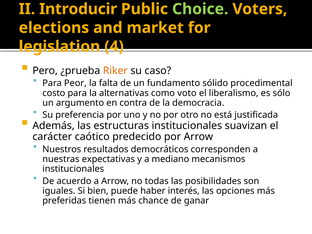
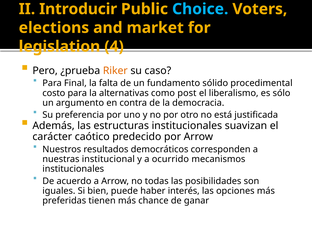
Choice colour: light green -> light blue (200, 9)
Peor: Peor -> Final (75, 83)
voto: voto -> post (187, 93)
expectativas: expectativas -> institucional (108, 159)
mediano: mediano -> ocurrido (170, 159)
